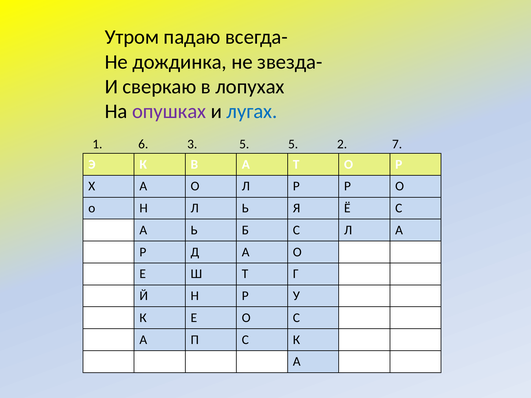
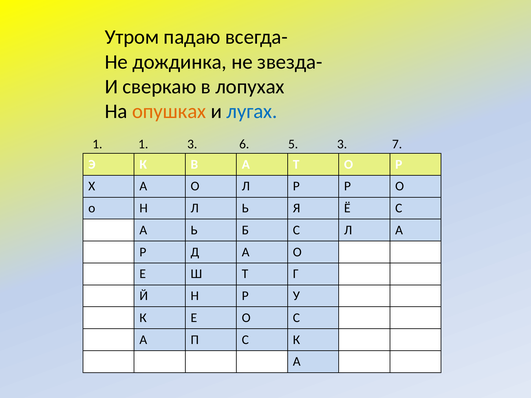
опушках colour: purple -> orange (169, 112)
1 6: 6 -> 1 (143, 144)
3 5: 5 -> 6 (244, 144)
5 2: 2 -> 3 (342, 144)
